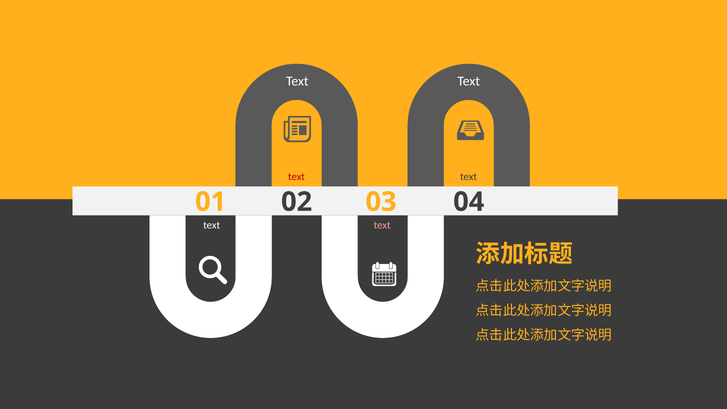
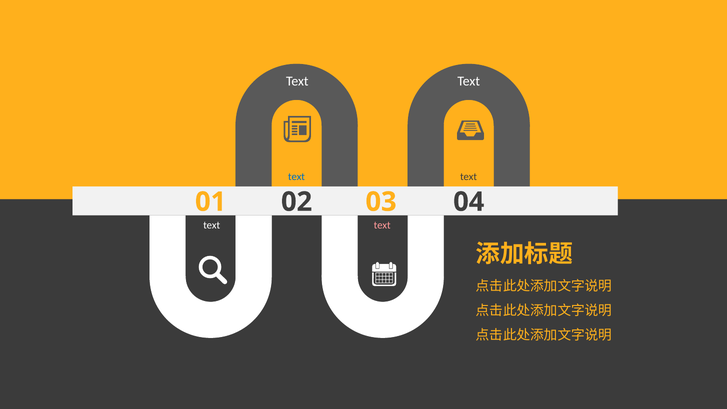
text colour: red -> blue (297, 177)
